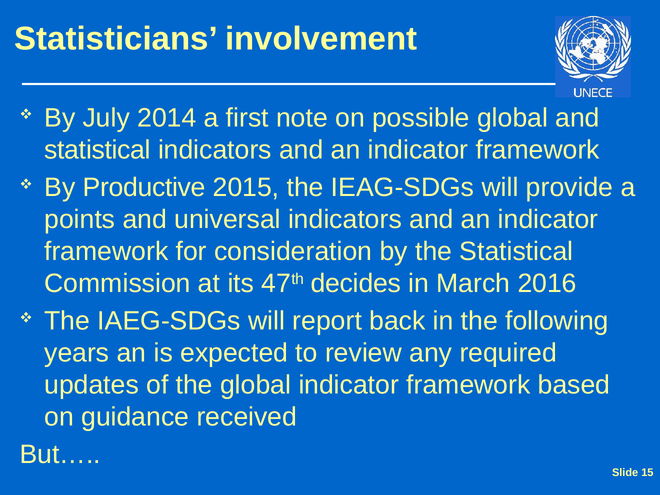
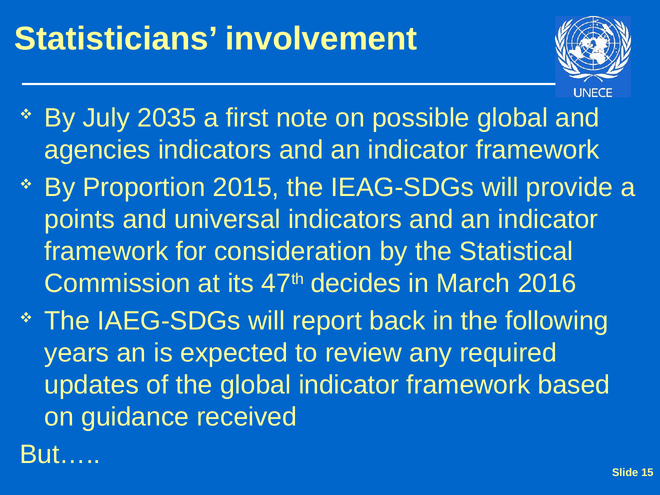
2014: 2014 -> 2035 (167, 118)
statistical: statistical -> agencies (97, 150)
Productive: Productive -> Proportion (144, 188)
